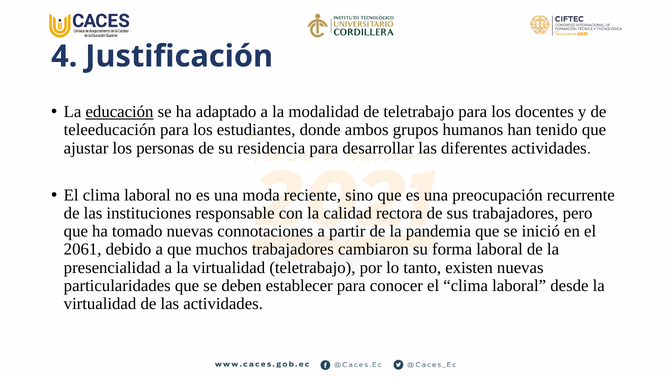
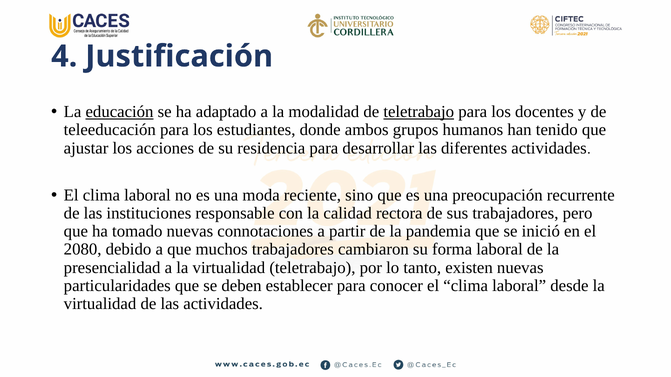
teletrabajo underline: none -> present (419, 112)
personas: personas -> acciones (165, 148)
2061: 2061 -> 2080 (83, 250)
